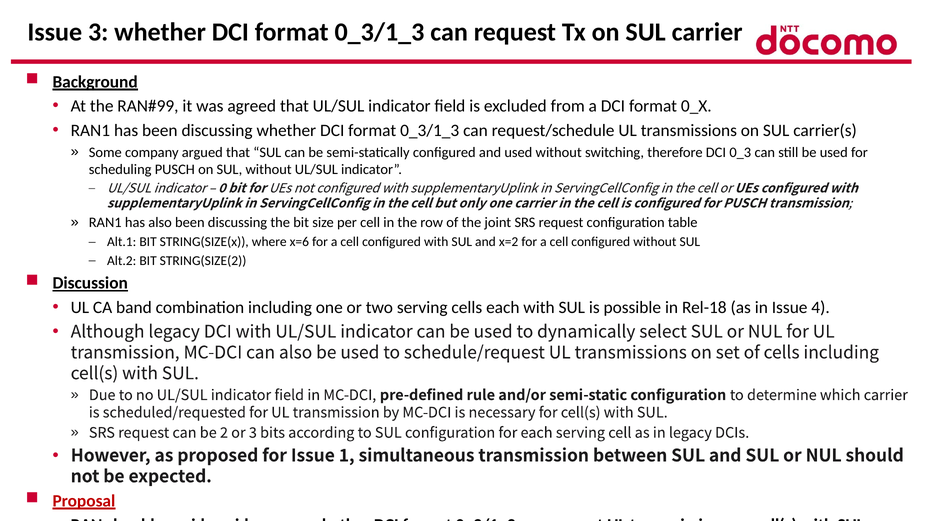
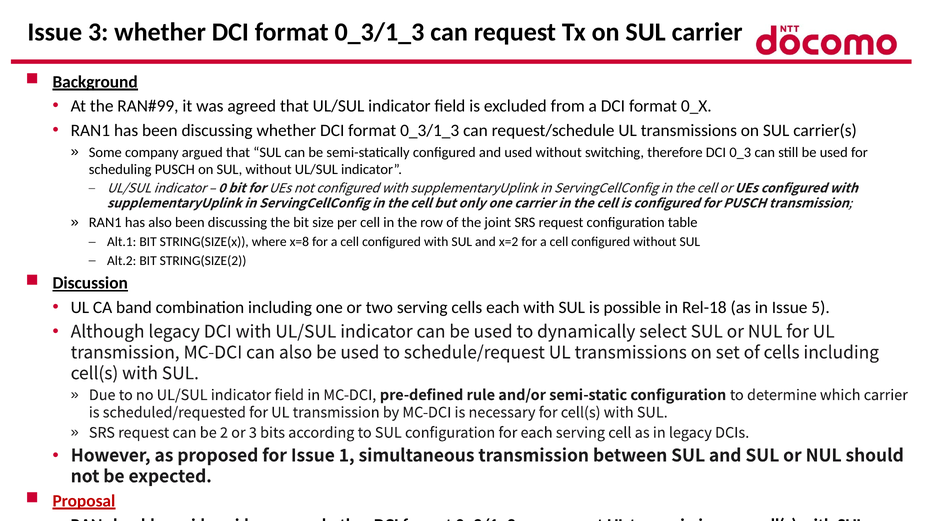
x=6: x=6 -> x=8 (299, 242)
4: 4 -> 5 (821, 307)
